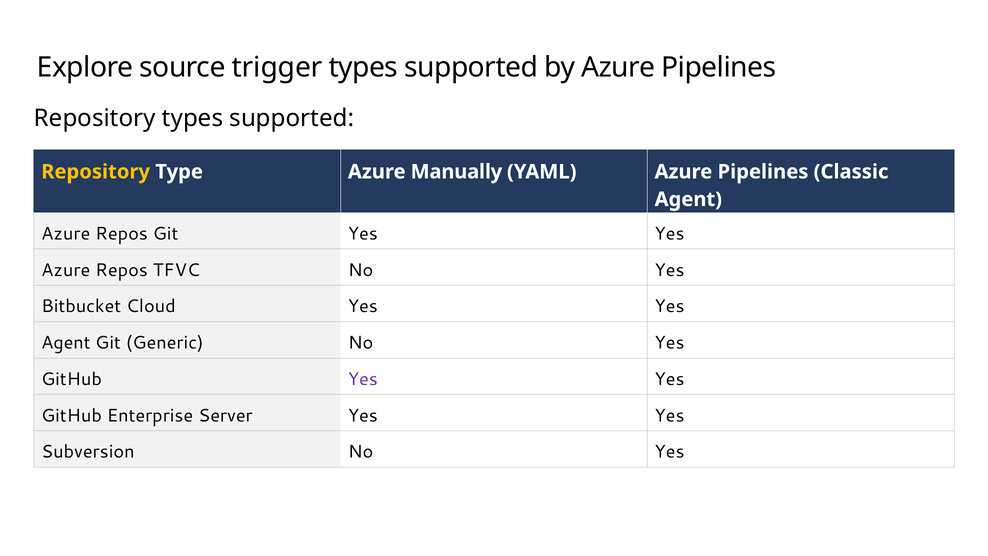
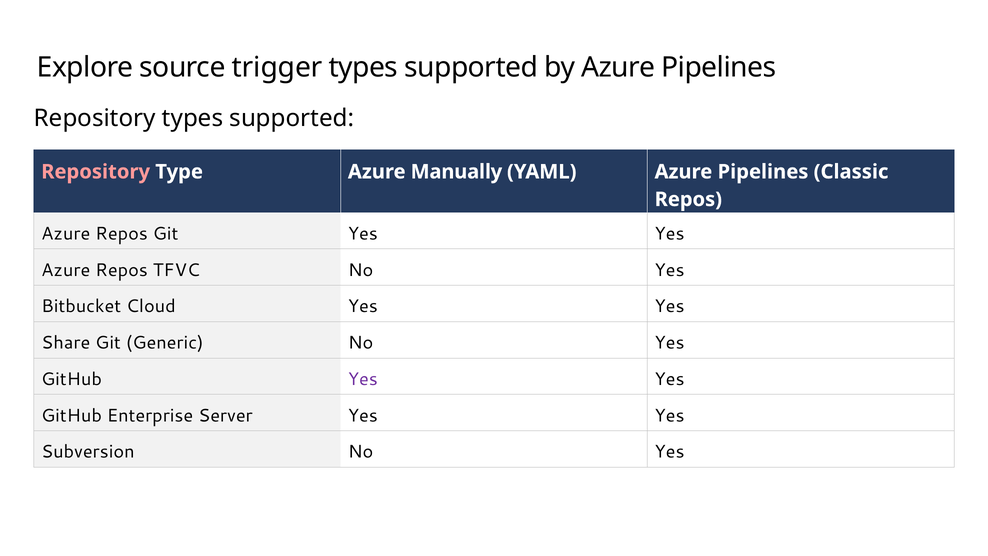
Repository colour: yellow -> pink (96, 172)
Agent: Agent -> Repos (688, 199)
Agent: Agent -> Share (66, 343)
